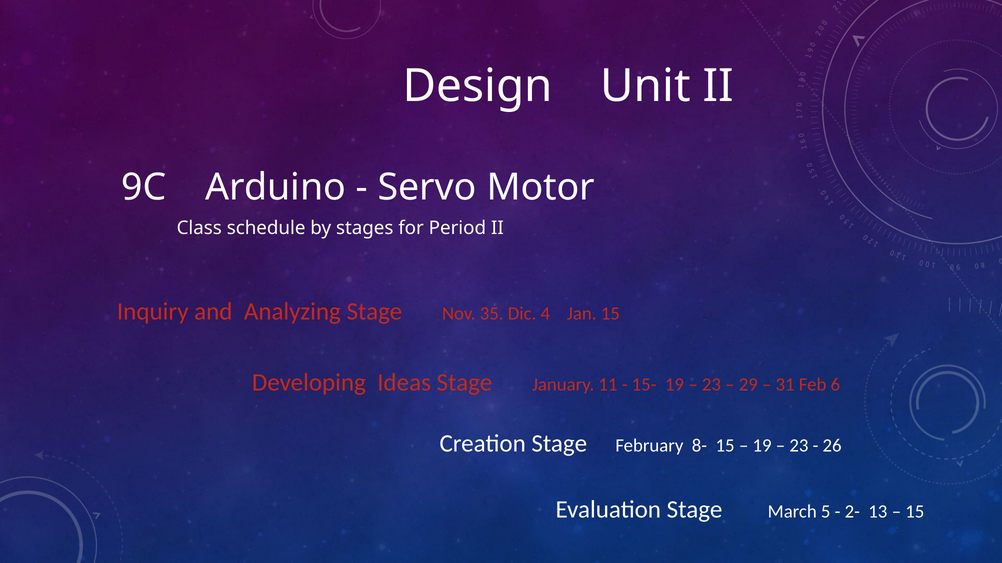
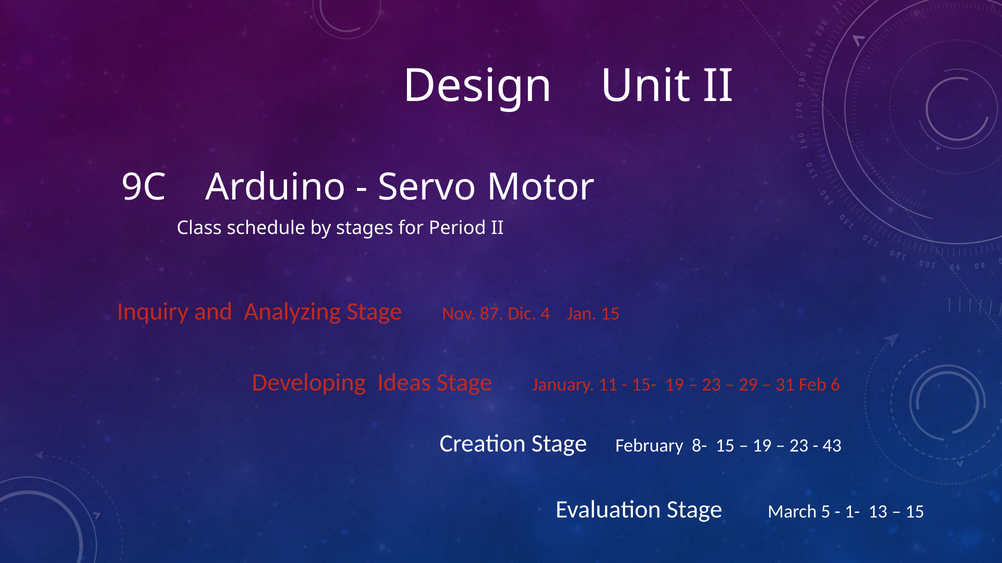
35: 35 -> 87 (492, 314)
26: 26 -> 43 (832, 446)
2-: 2- -> 1- (852, 512)
